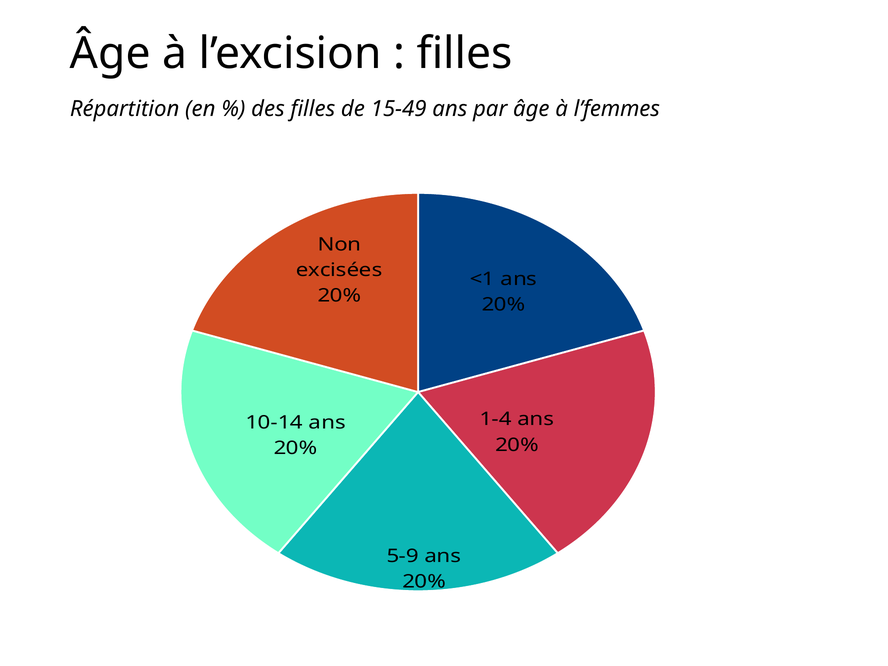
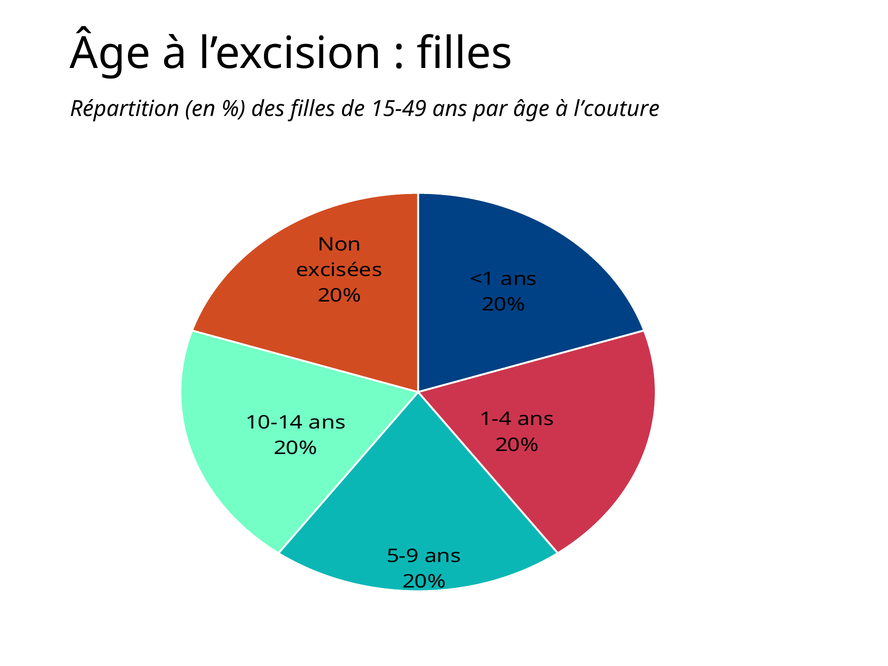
l’femmes: l’femmes -> l’couture (617, 109)
